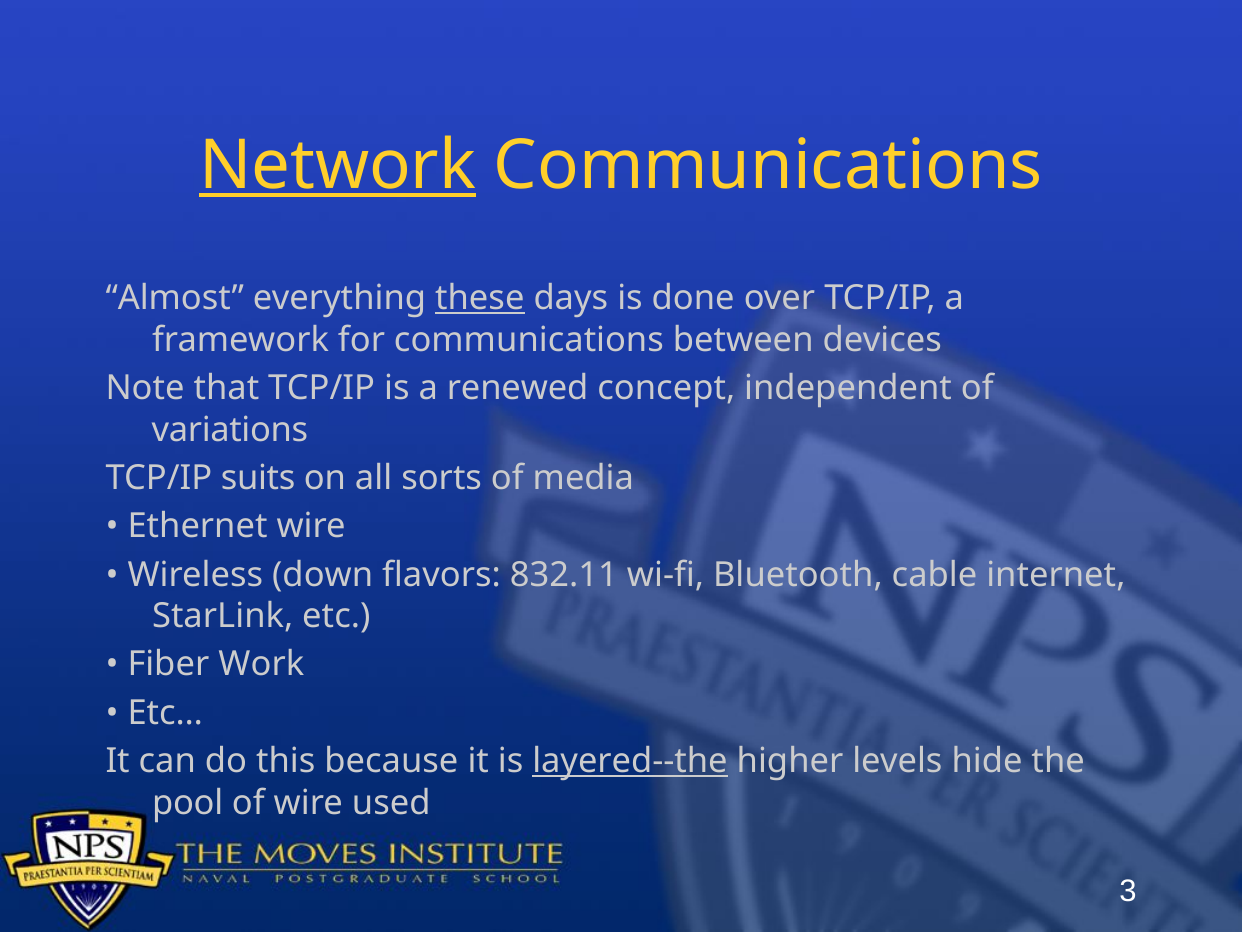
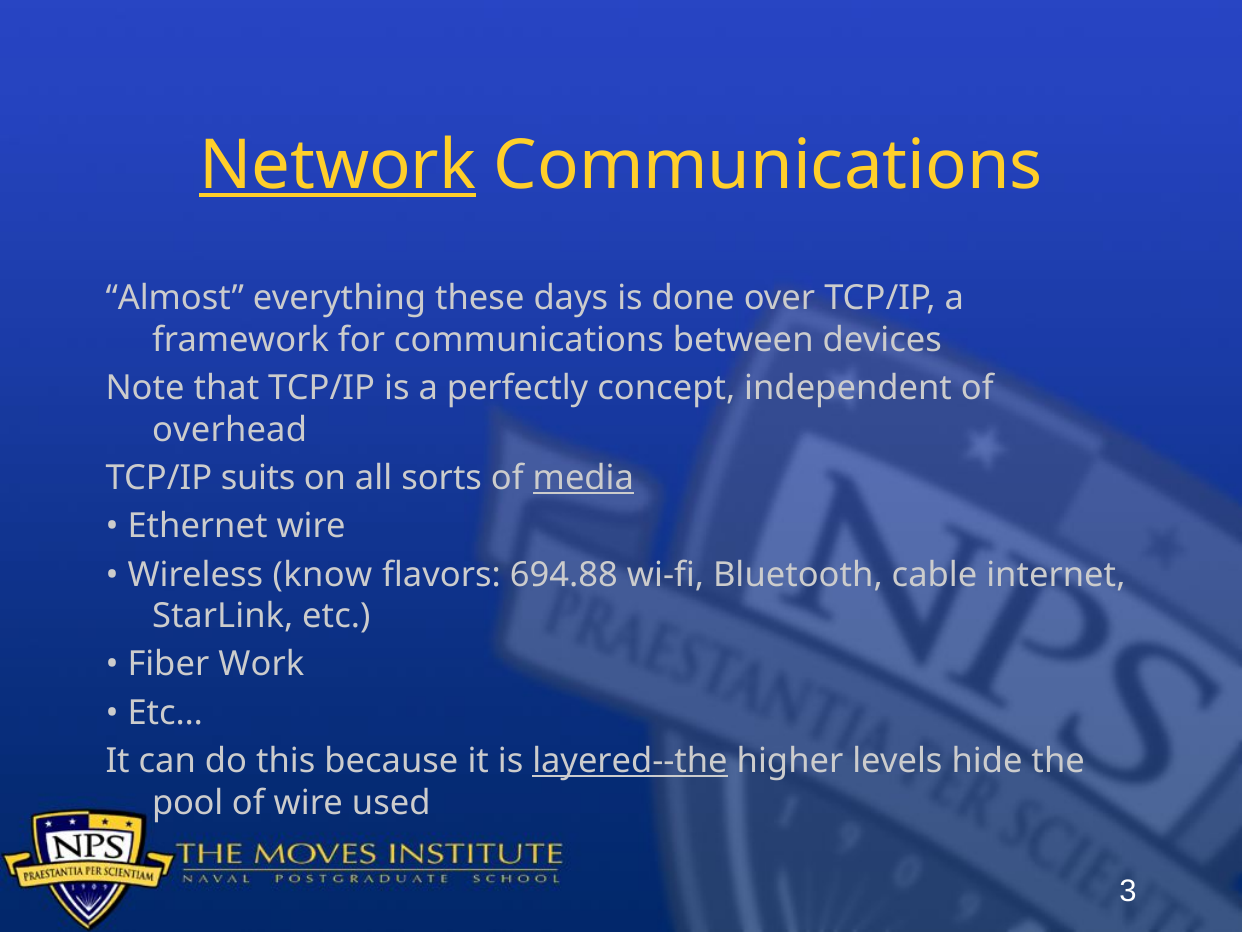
these underline: present -> none (480, 298)
renewed: renewed -> perfectly (518, 388)
variations: variations -> overhead (230, 430)
media underline: none -> present (583, 478)
down: down -> know (322, 574)
832.11: 832.11 -> 694.88 (564, 574)
